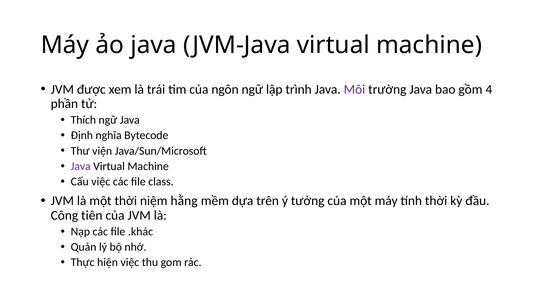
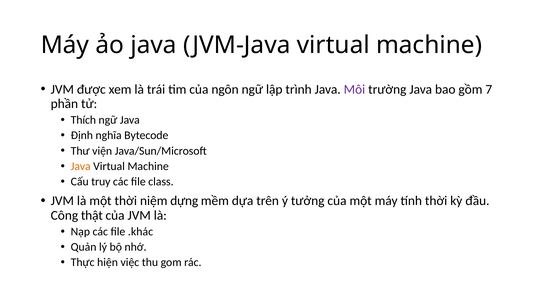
4: 4 -> 7 (489, 89)
Java colour: purple -> orange (81, 166)
Cấu việc: việc -> truy (101, 181)
hằng: hằng -> dựng (184, 200)
tiên: tiên -> thật (92, 215)
